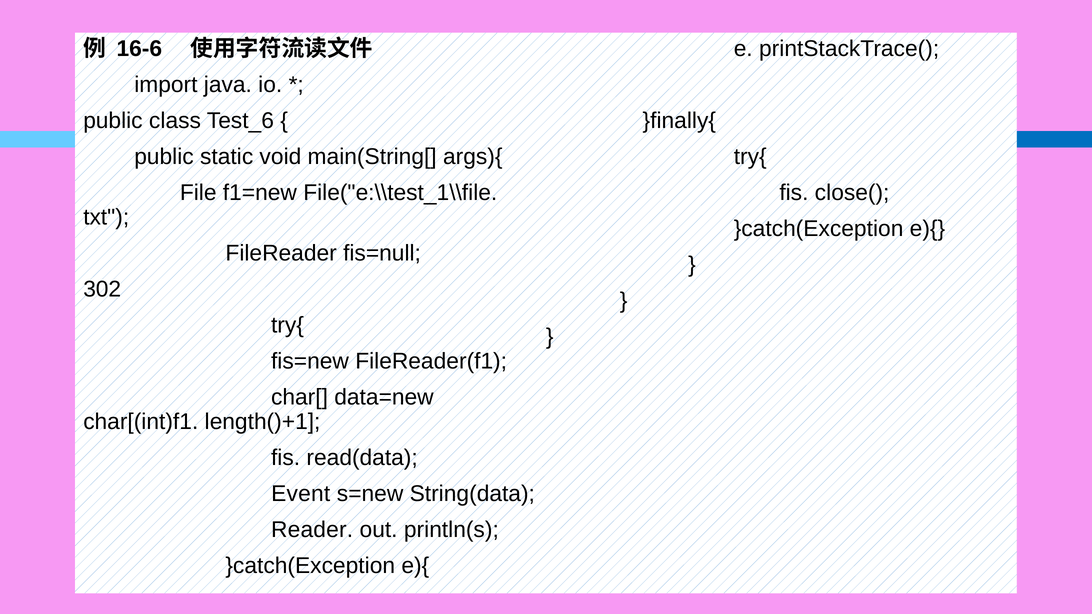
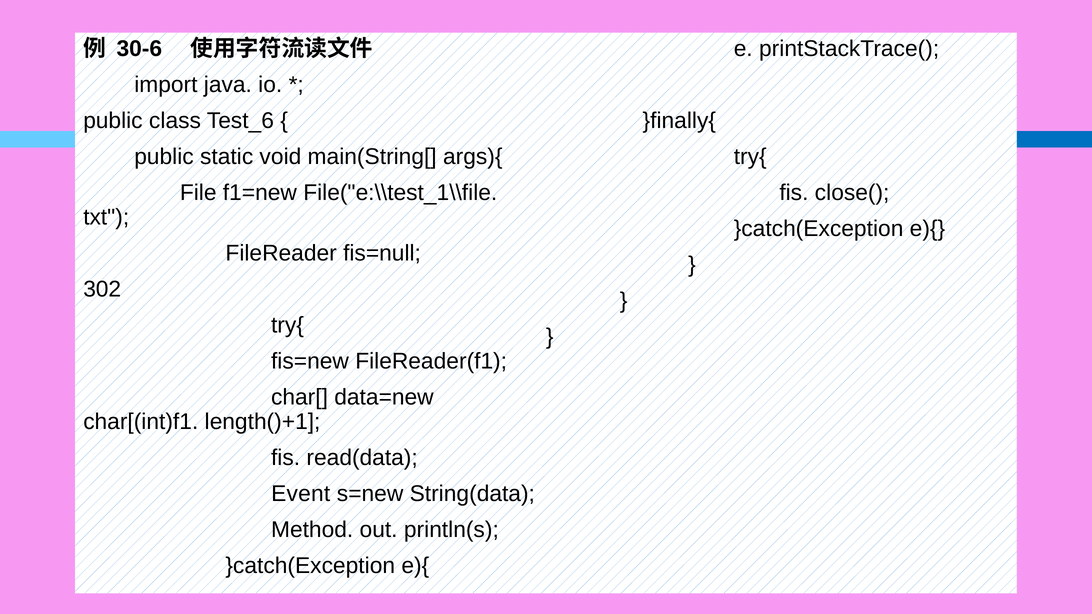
16-6: 16-6 -> 30-6 (139, 49)
Reader: Reader -> Method (312, 530)
